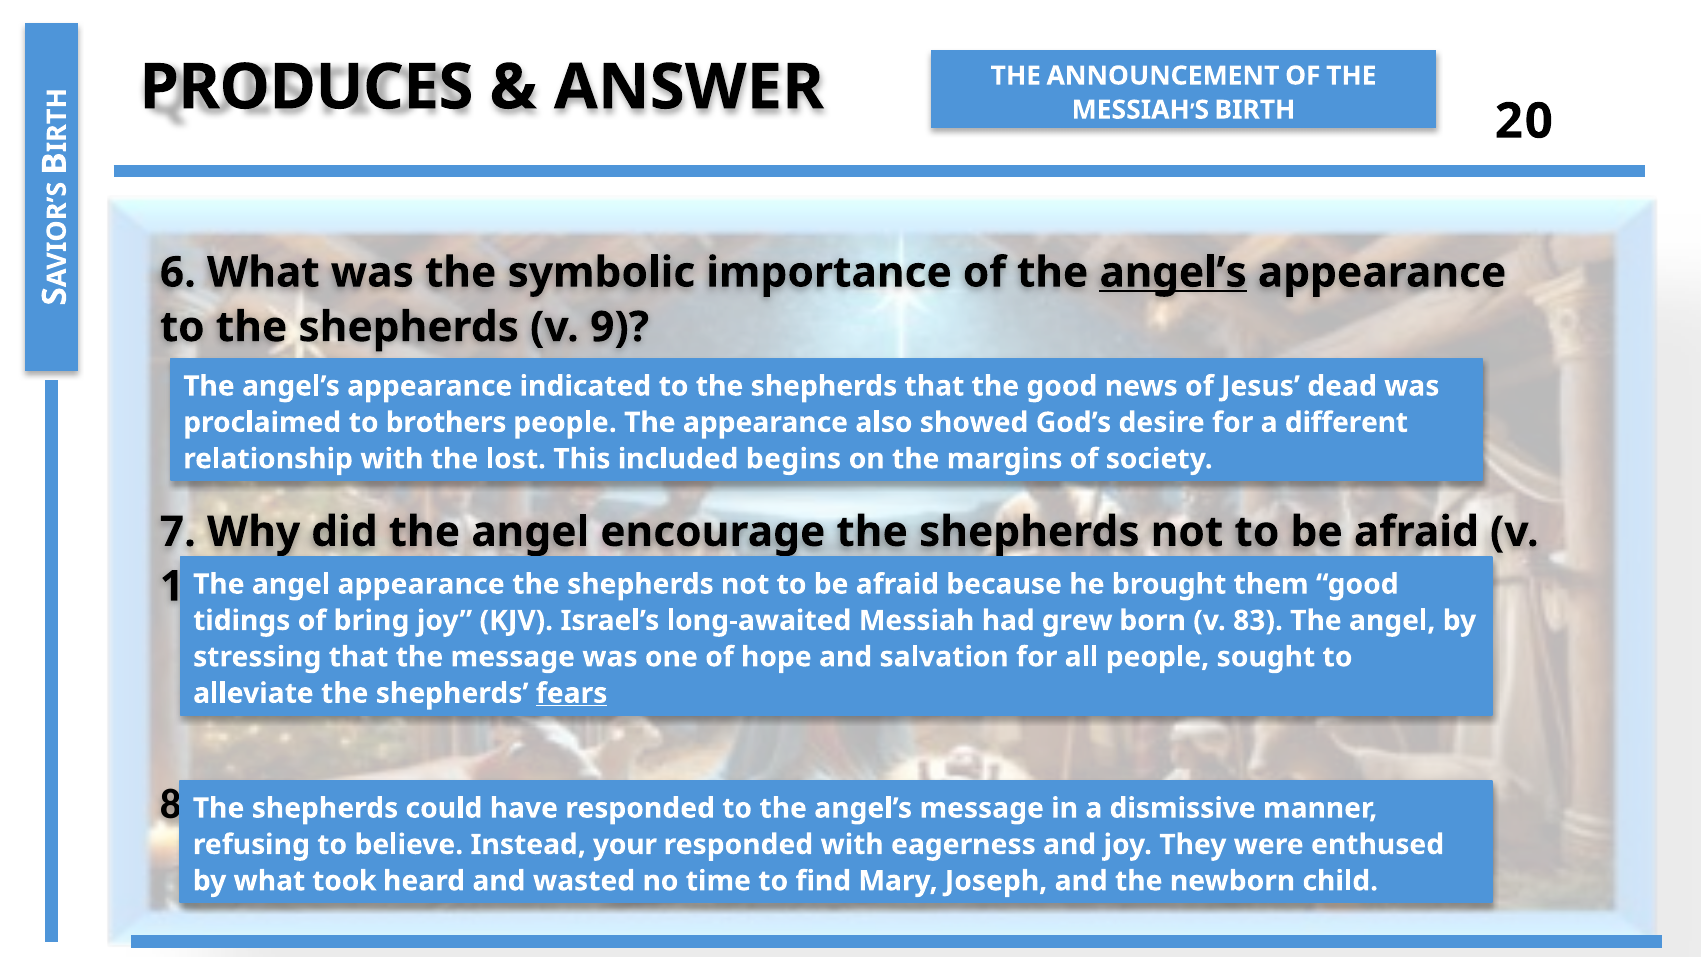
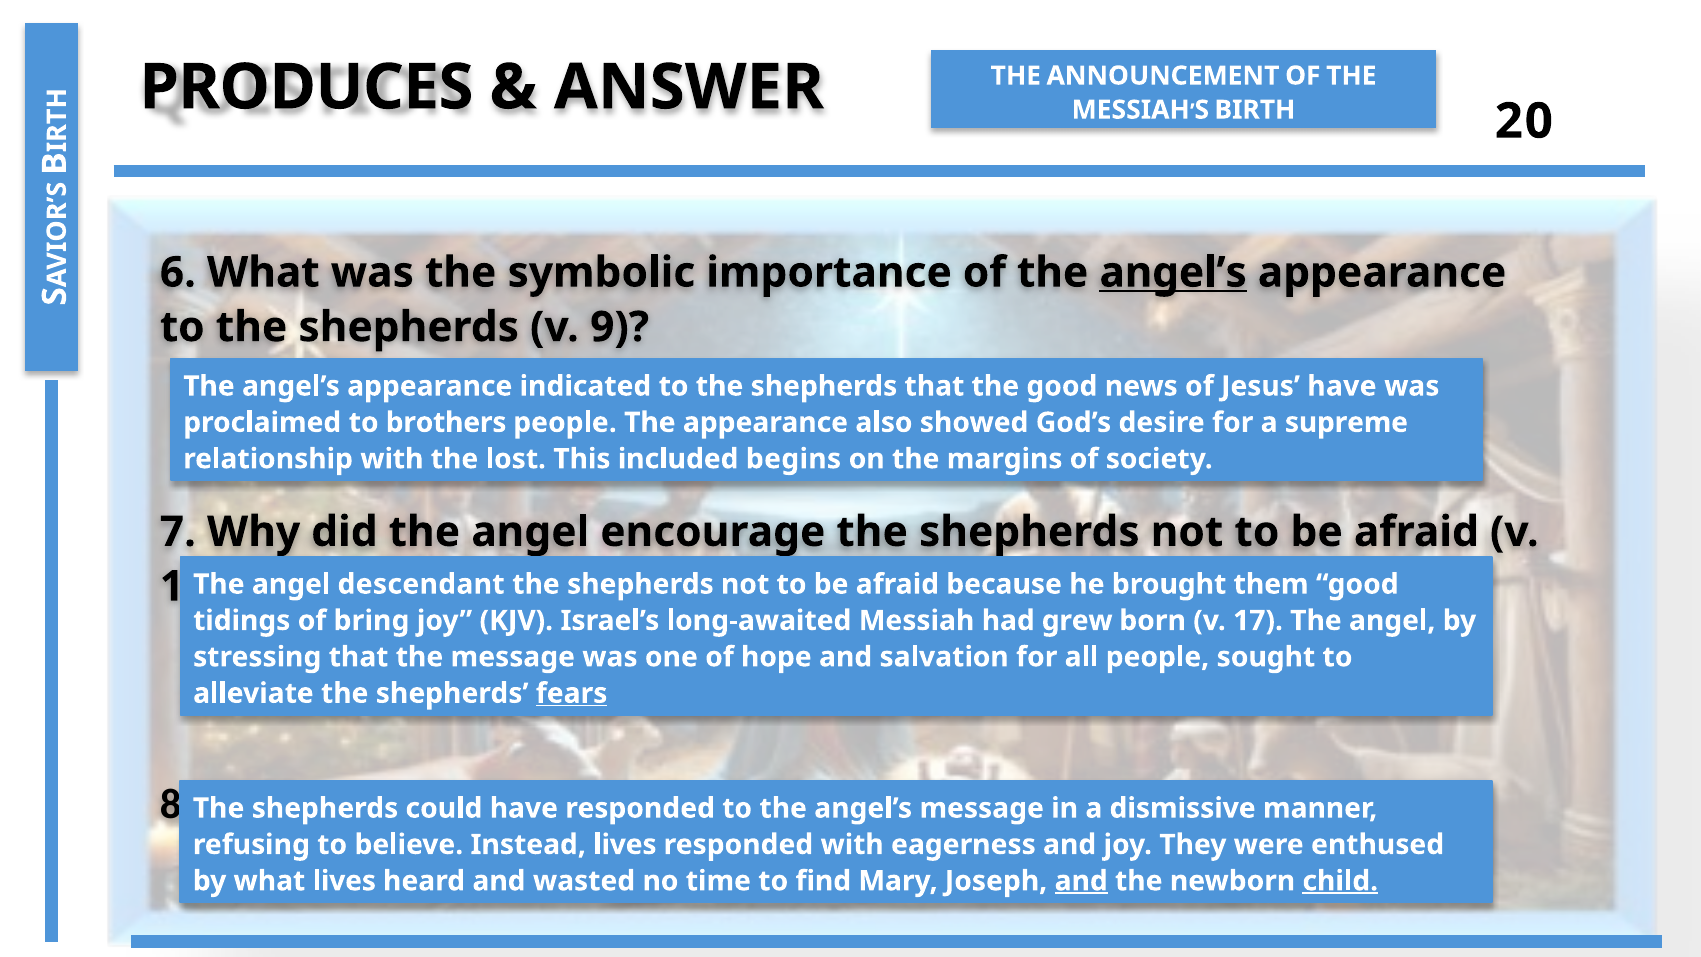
Jesus dead: dead -> have (1342, 386)
different: different -> supreme (1346, 422)
angel appearance: appearance -> descendant (421, 584)
83: 83 -> 17 (1258, 621)
Instead your: your -> lives (625, 844)
what took: took -> lives (344, 881)
and underline: none -> present (1081, 881)
child underline: none -> present (1340, 881)
